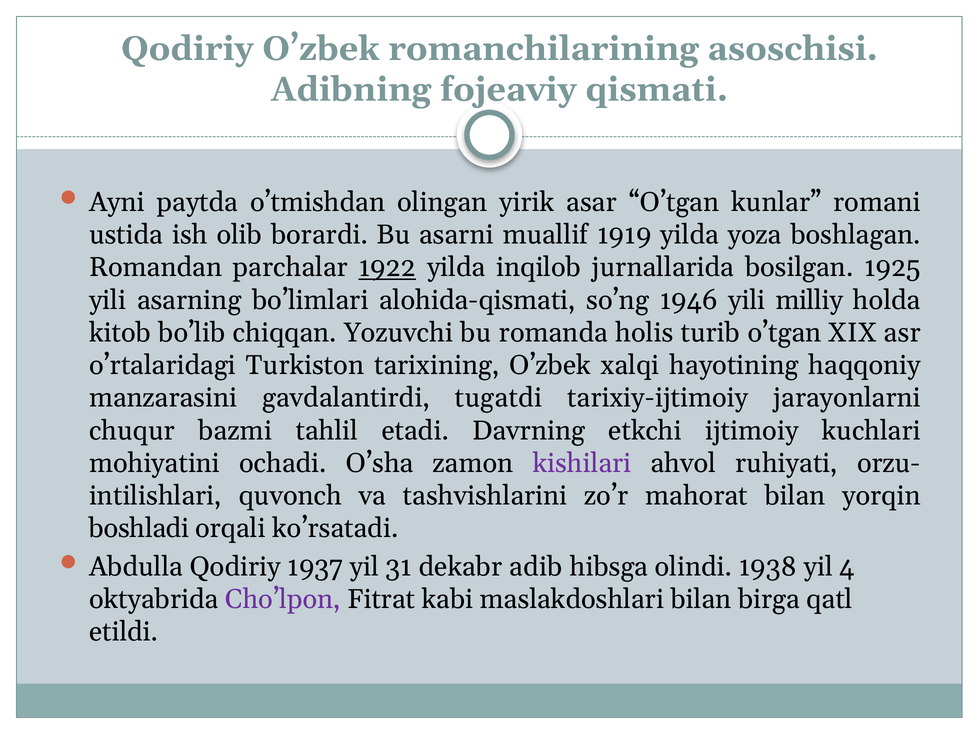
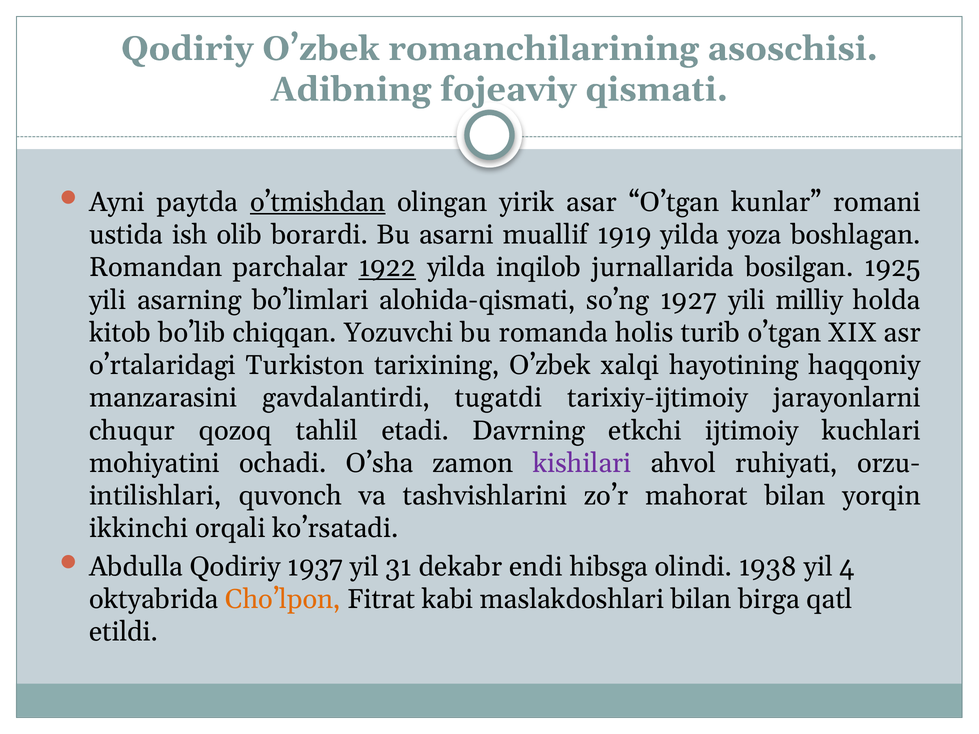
o’tmishdan underline: none -> present (318, 202)
1946: 1946 -> 1927 (688, 300)
bazmi: bazmi -> qozoq (235, 431)
boshladi: boshladi -> ikkinchi (139, 529)
adib: adib -> endi (536, 567)
Cho’lpon colour: purple -> orange (283, 599)
